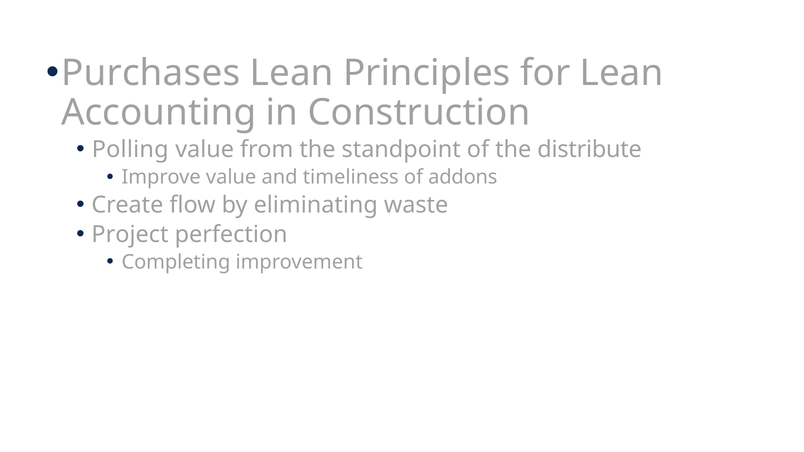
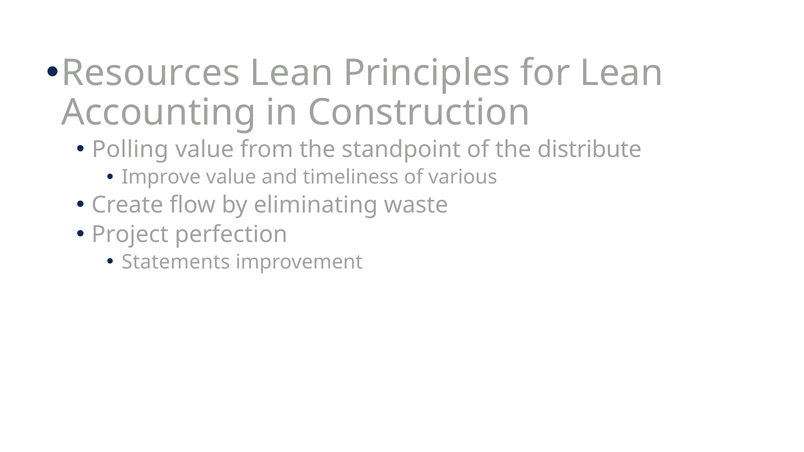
Purchases: Purchases -> Resources (151, 73)
addons: addons -> various (463, 177)
Completing: Completing -> Statements (176, 262)
